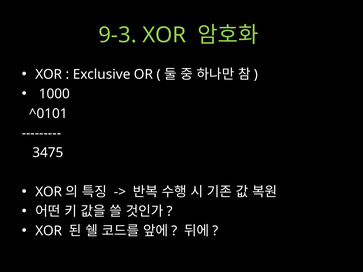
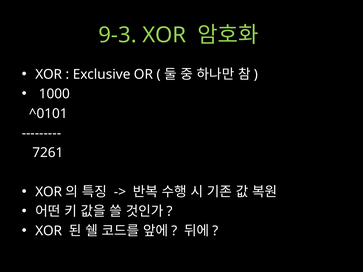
3475: 3475 -> 7261 (48, 153)
